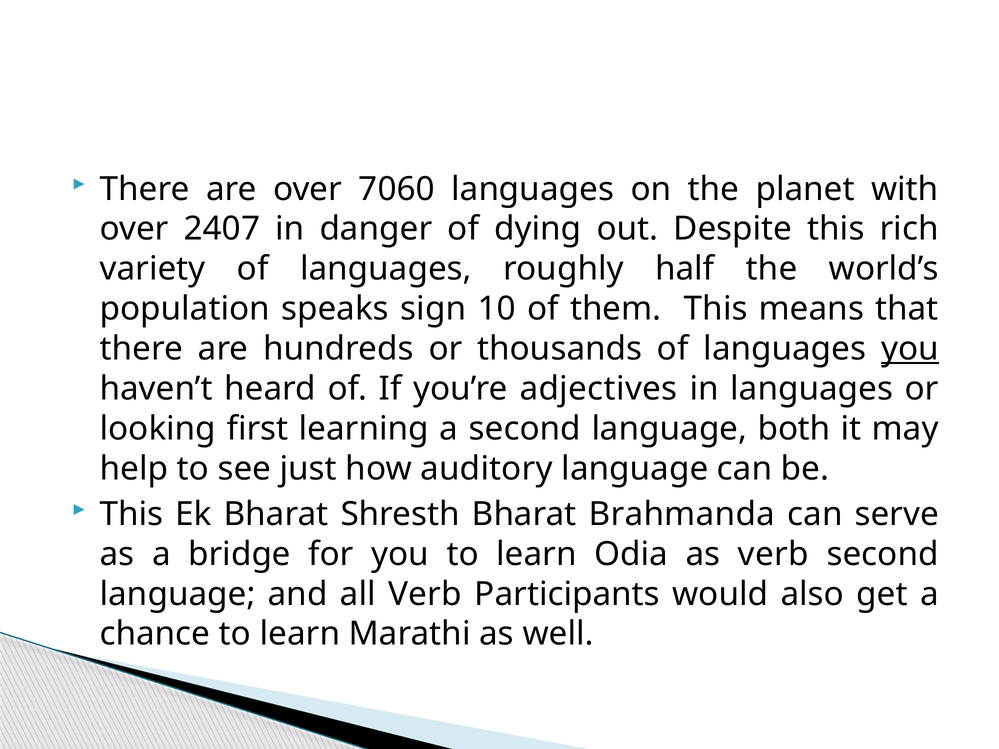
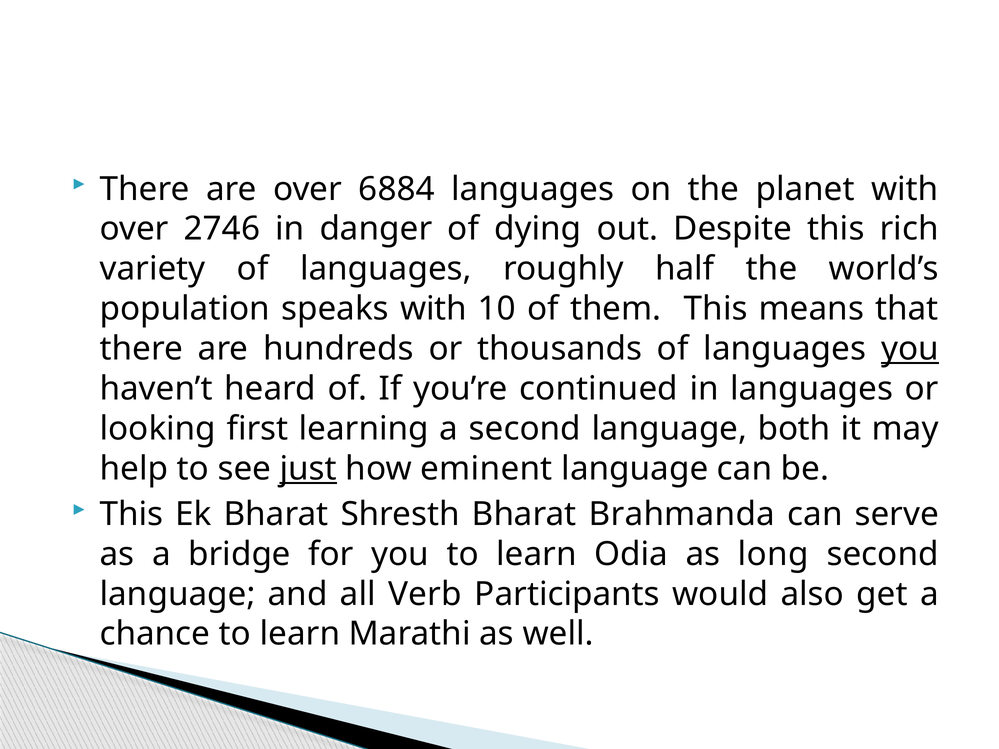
7060: 7060 -> 6884 (397, 189)
2407: 2407 -> 2746 (222, 229)
speaks sign: sign -> with (433, 309)
adjectives: adjectives -> continued (599, 389)
just underline: none -> present (308, 469)
auditory: auditory -> eminent (486, 469)
as verb: verb -> long (773, 554)
